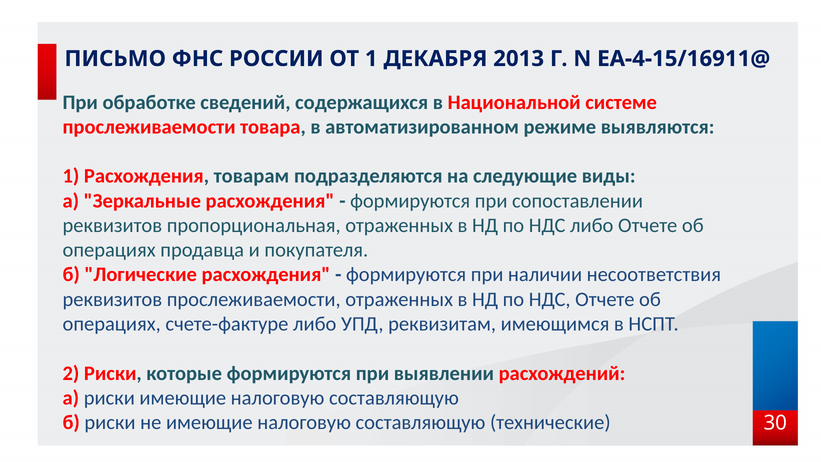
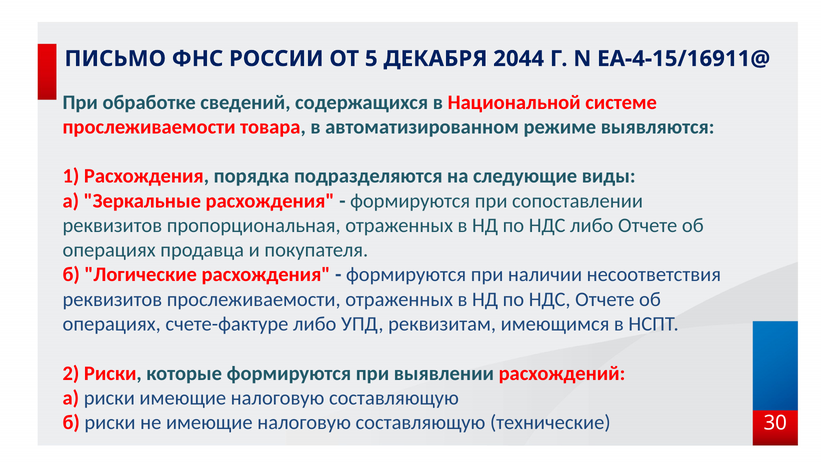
ОТ 1: 1 -> 5 (371, 59)
2013: 2013 -> 2044 (519, 59)
товарам: товарам -> порядка (251, 176)
